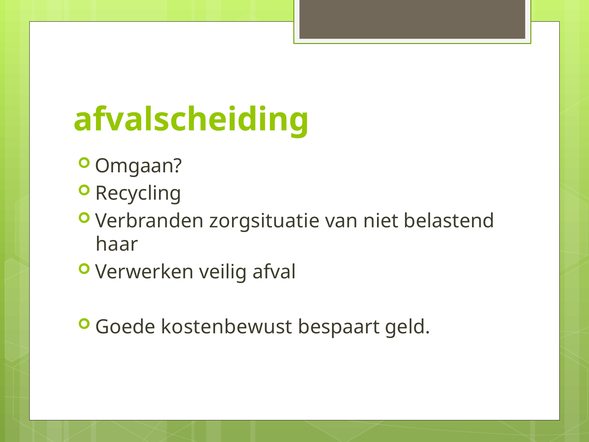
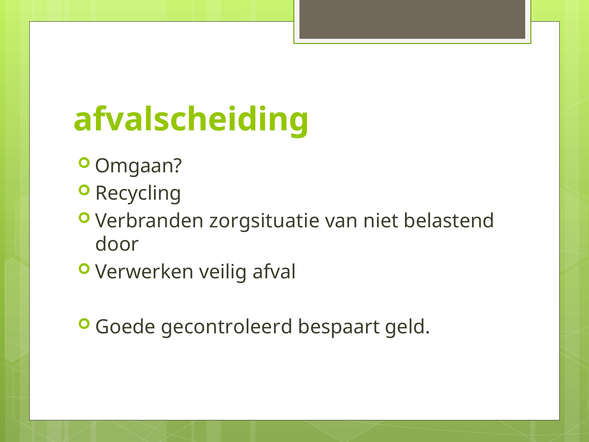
haar: haar -> door (117, 244)
kostenbewust: kostenbewust -> gecontroleerd (227, 327)
